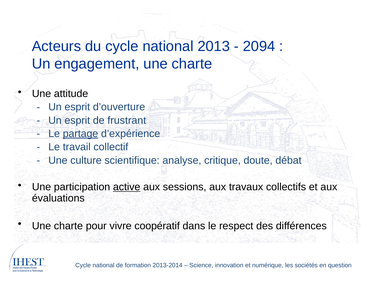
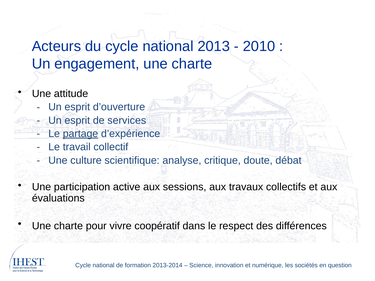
2094: 2094 -> 2010 (259, 46)
frustrant: frustrant -> services (127, 120)
active underline: present -> none (127, 187)
